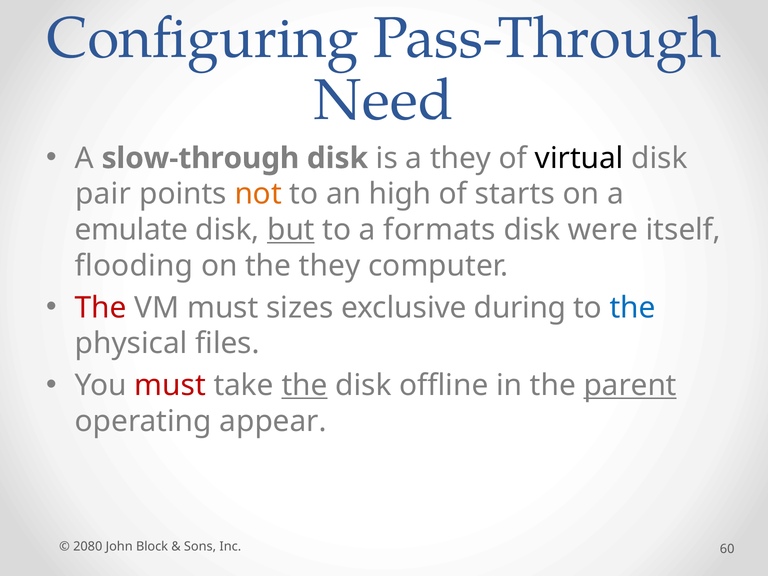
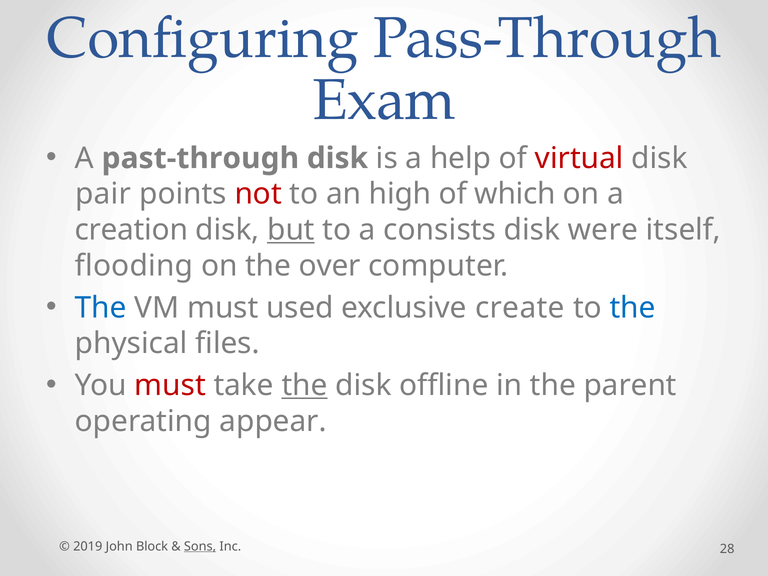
Need: Need -> Exam (384, 100)
slow-through: slow-through -> past-through (200, 158)
a they: they -> help (461, 158)
virtual colour: black -> red (579, 158)
not colour: orange -> red (258, 194)
starts: starts -> which (515, 194)
emulate: emulate -> creation (131, 230)
formats: formats -> consists (440, 230)
the they: they -> over (330, 266)
The colour: red -> blue (101, 308)
sizes: sizes -> used (300, 308)
during: during -> create (520, 308)
parent underline: present -> none (630, 385)
2080: 2080 -> 2019 (88, 546)
Sons underline: none -> present (200, 546)
60: 60 -> 28 (727, 549)
